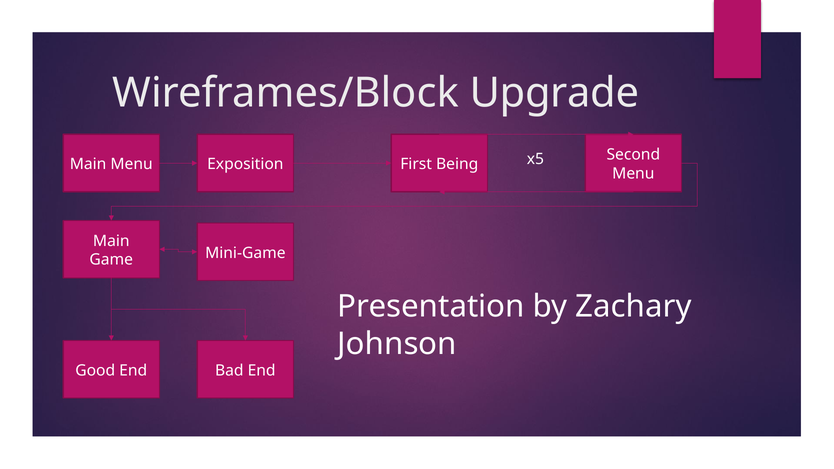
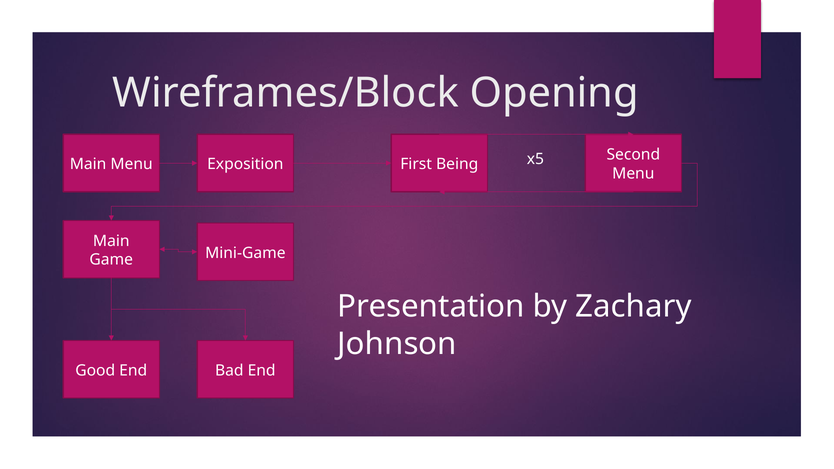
Upgrade: Upgrade -> Opening (554, 93)
